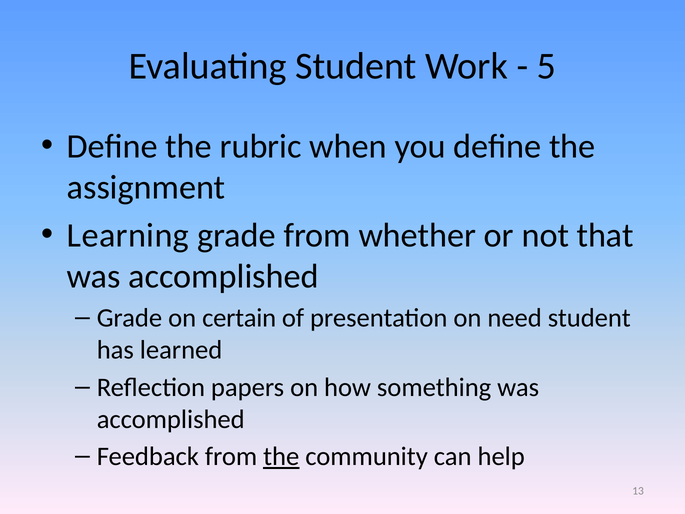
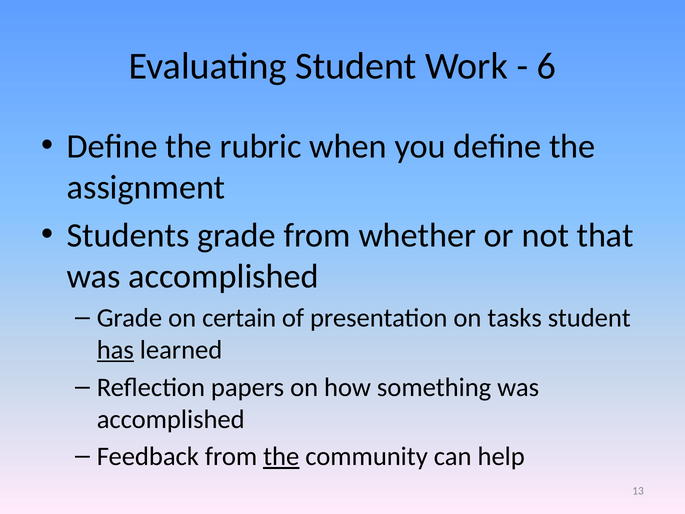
5: 5 -> 6 (546, 66)
Learning: Learning -> Students (128, 235)
need: need -> tasks (515, 318)
has underline: none -> present (115, 350)
